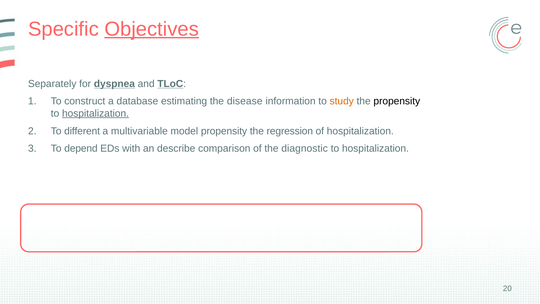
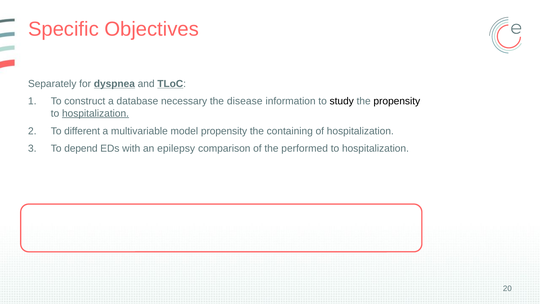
Objectives underline: present -> none (152, 29)
estimating: estimating -> necessary (184, 101)
study colour: orange -> black (342, 101)
regression: regression -> containing (290, 131)
describe: describe -> epilepsy (176, 148)
diagnostic: diagnostic -> performed (305, 148)
